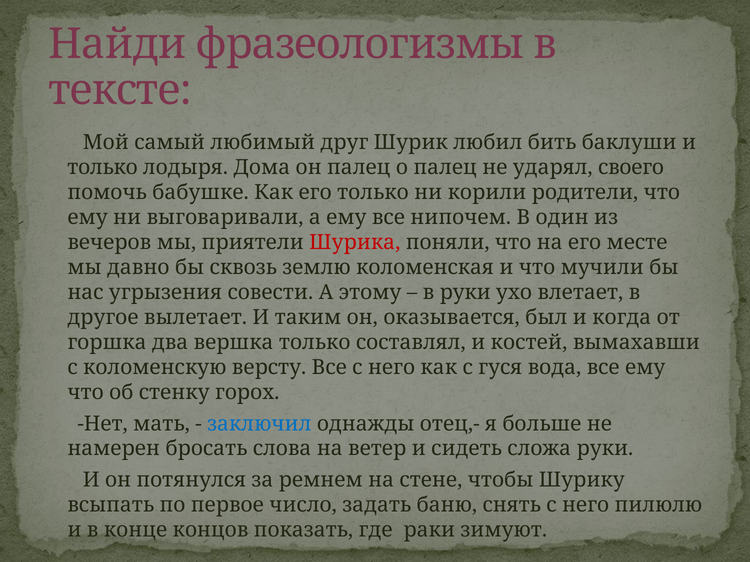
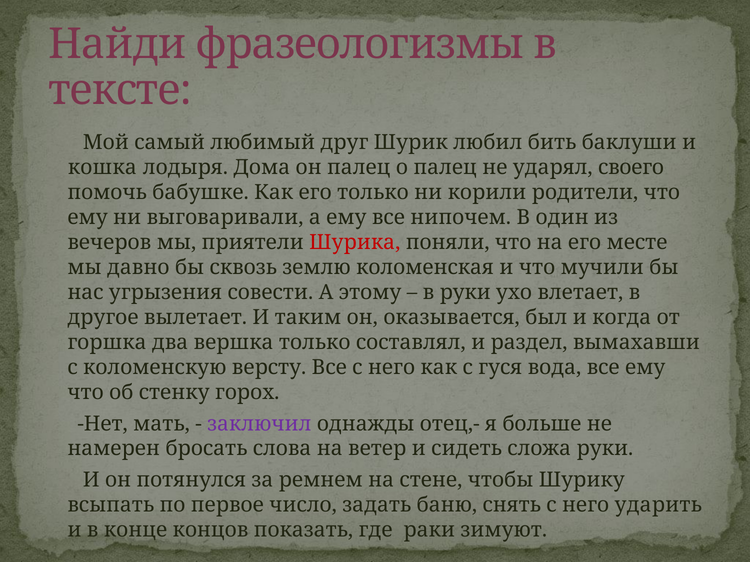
только: только -> кошка (102, 168)
костей: костей -> раздел (529, 343)
заключил colour: blue -> purple (259, 424)
пилюлю: пилюлю -> ударить (658, 505)
